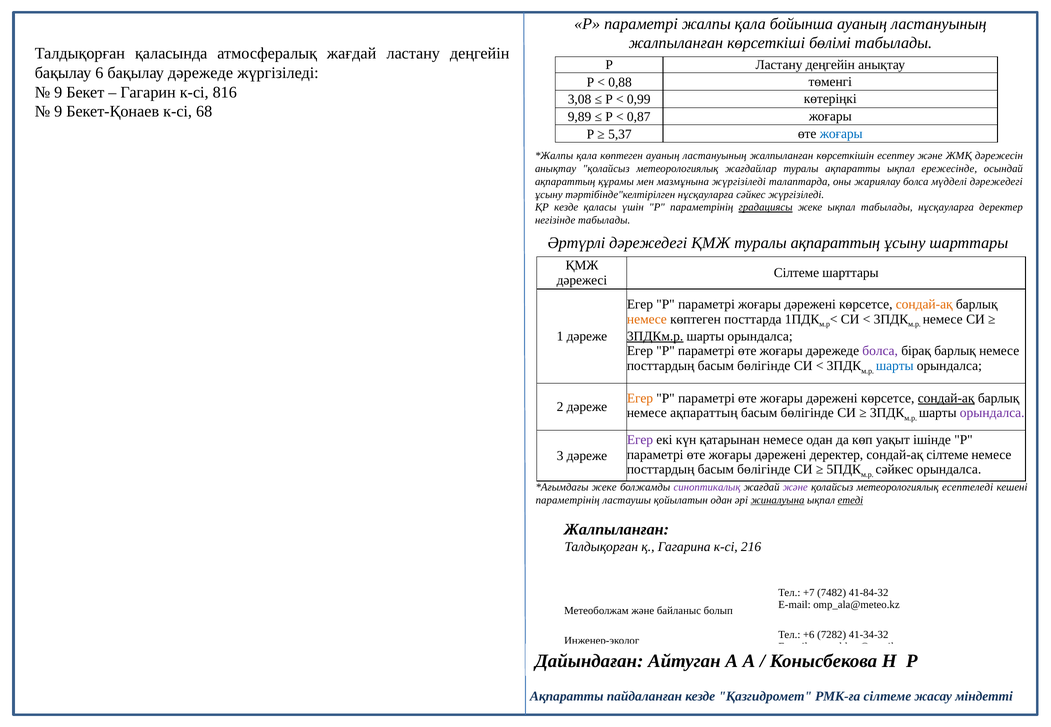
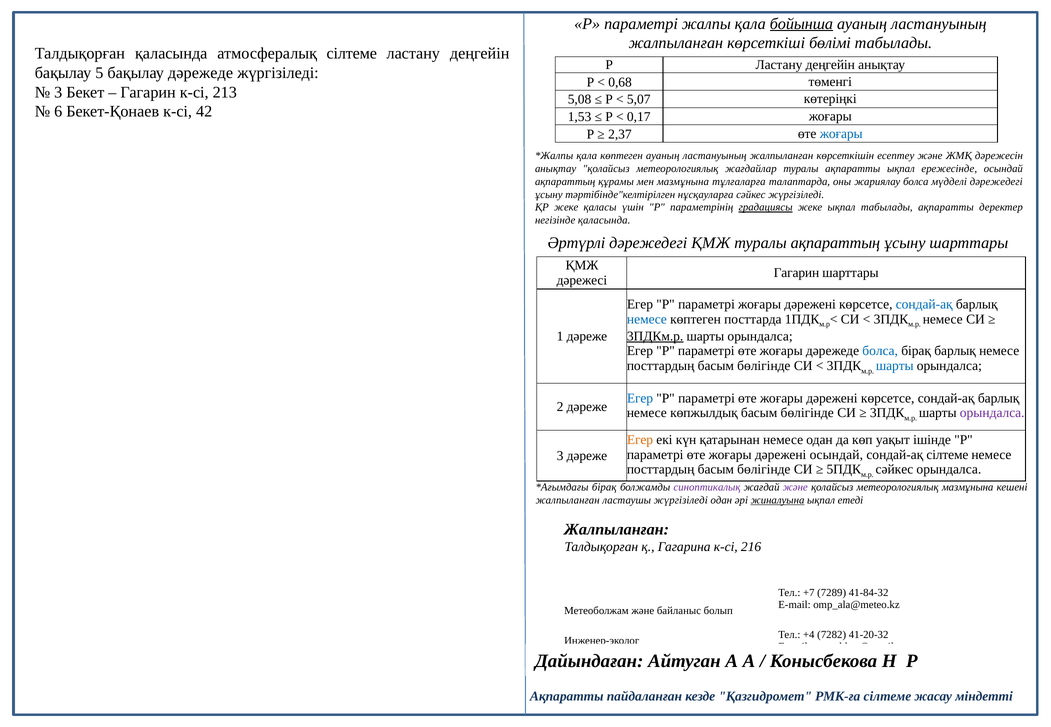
бойынша underline: none -> present (801, 24)
атмосфералық жағдай: жағдай -> сілтеме (352, 53)
6: 6 -> 5 (99, 73)
0,88: 0,88 -> 0,68 (620, 82)
9: 9 -> 3 (58, 92)
816: 816 -> 213 (225, 92)
3,08: 3,08 -> 5,08 (580, 100)
0,99: 0,99 -> 5,07 (639, 100)
9: 9 -> 6 (58, 112)
68: 68 -> 42 (204, 112)
9,89: 9,89 -> 1,53 (580, 117)
0,87: 0,87 -> 0,17 (639, 117)
5,37: 5,37 -> 2,37 (620, 134)
мазмұнына жүргізіледі: жүргізіледі -> тұлғаларға (739, 182)
ҚР кезде: кезде -> жеке (566, 208)
табылады нұсқауларға: нұсқауларға -> ақпаратты (946, 208)
негізінде табылады: табылады -> қаласында (604, 220)
Сілтеме: Сілтеме -> Гагарин (796, 273)
сондай-ақ colour: orange -> blue (924, 305)
немесе colour: orange -> blue (647, 319)
болса colour: purple -> blue (880, 351)
Егер colour: orange -> blue (640, 399)
сондай-ақ underline: present -> none (946, 399)
немесе ақпараттың: ақпараттың -> көпжылдық (704, 413)
Егер colour: purple -> orange (640, 440)
дәрежені деректер: деректер -> осындай (836, 455)
жеке: жеке -> бірақ (604, 488)
метеорологиялық есептеледі: есептеледі -> мазмұнына (968, 488)
параметрінің: параметрінің -> жалпыланған (568, 501)
ластаушы қойылатын: қойылатын -> жүргізіледі (681, 501)
етеді underline: present -> none (850, 501)
7482: 7482 -> 7289 (832, 593)
+6: +6 -> +4 (809, 635)
41-34-32: 41-34-32 -> 41-20-32 (869, 635)
